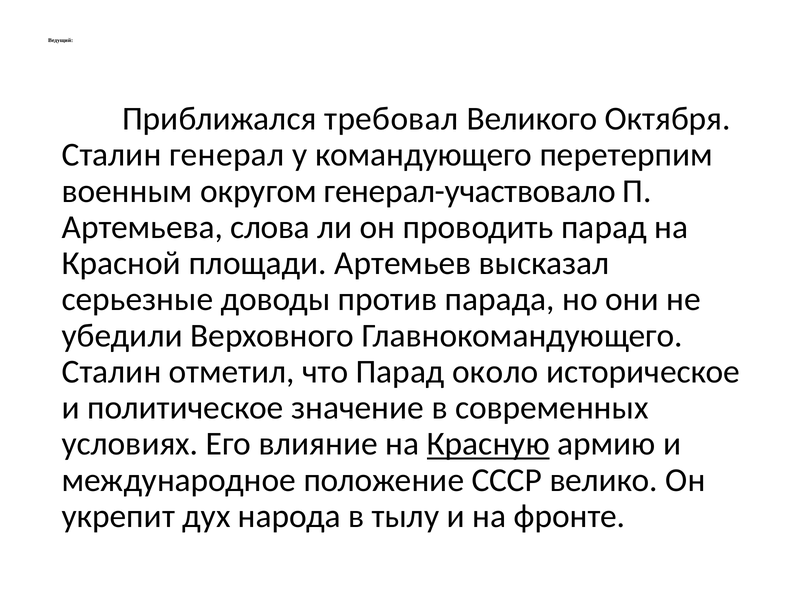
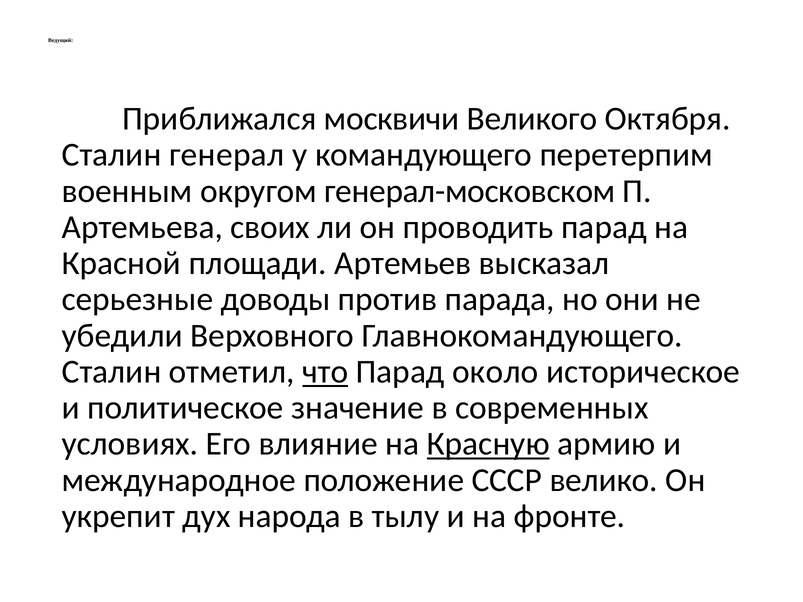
требовал: требовал -> москвичи (392, 119)
генерал-участвовало: генерал-участвовало -> генерал-московском (470, 191)
слова: слова -> своих (270, 227)
что underline: none -> present (325, 372)
